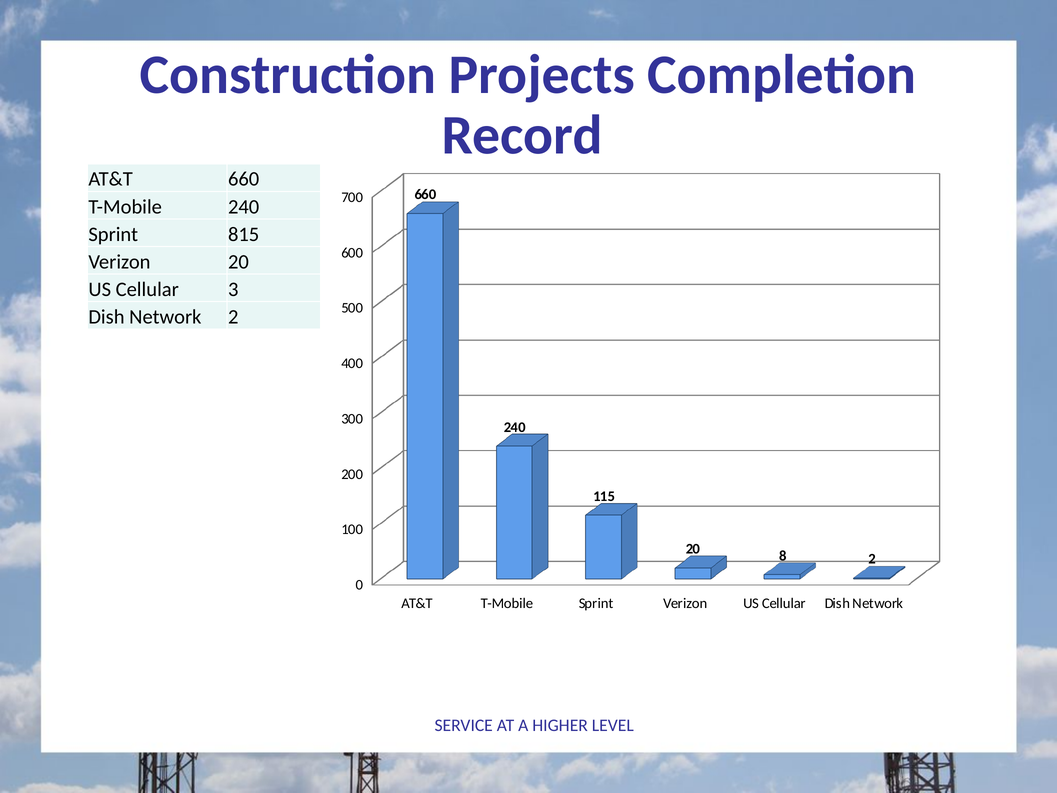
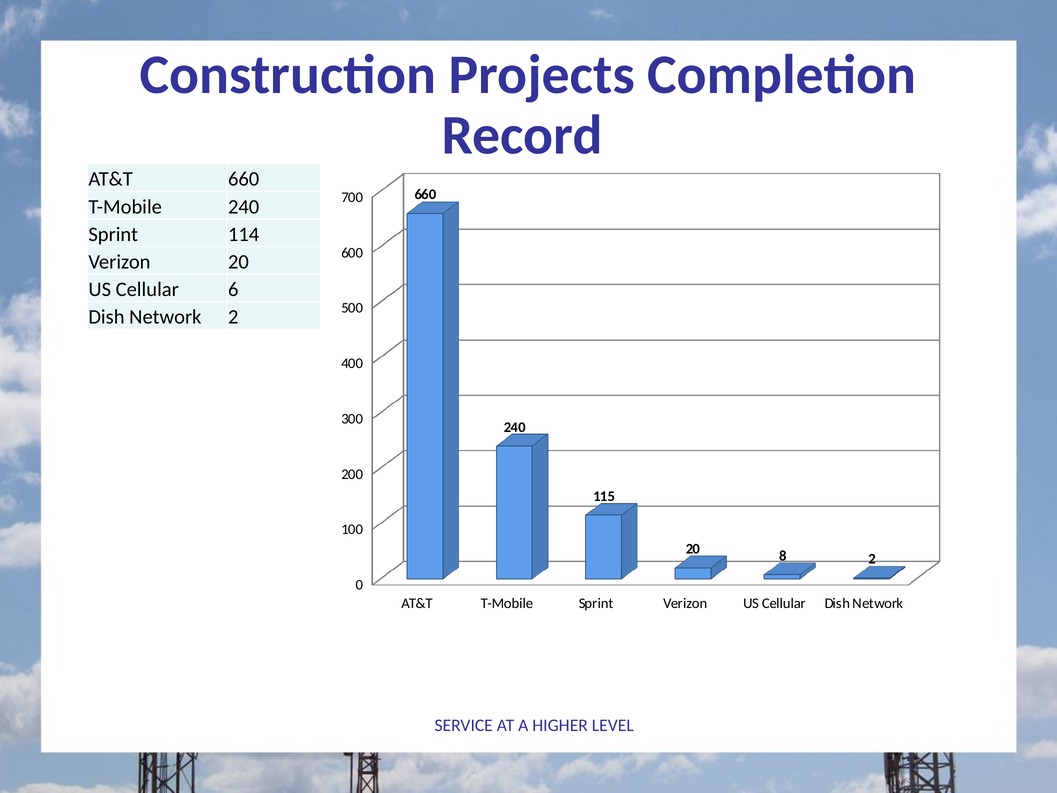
815: 815 -> 114 (244, 234)
3: 3 -> 6 (233, 289)
